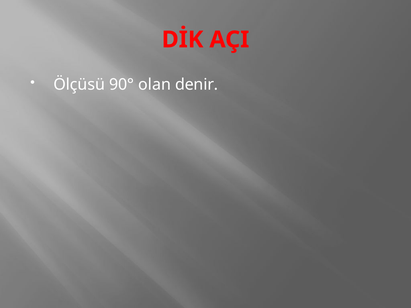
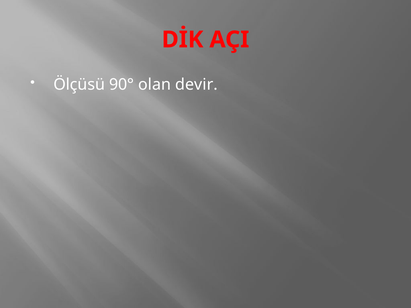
denir: denir -> devir (196, 85)
